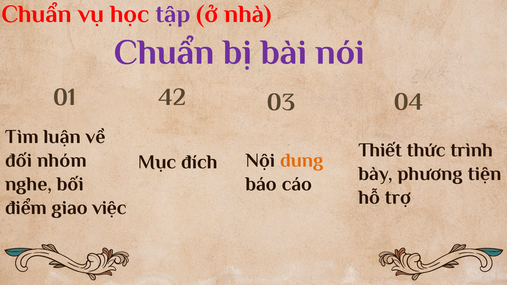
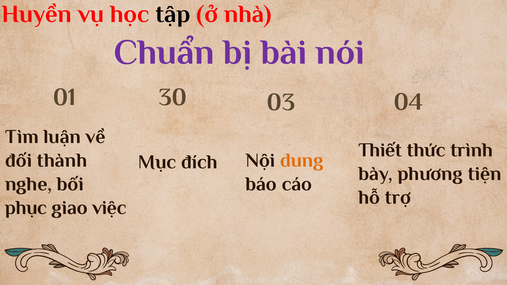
Chuẩn: Chuẩn -> Huyền (37, 14)
tập colour: purple -> black (173, 14)
42: 42 -> 30 (173, 97)
nhóm: nhóm -> thành (62, 161)
điểm: điểm -> phục (26, 208)
